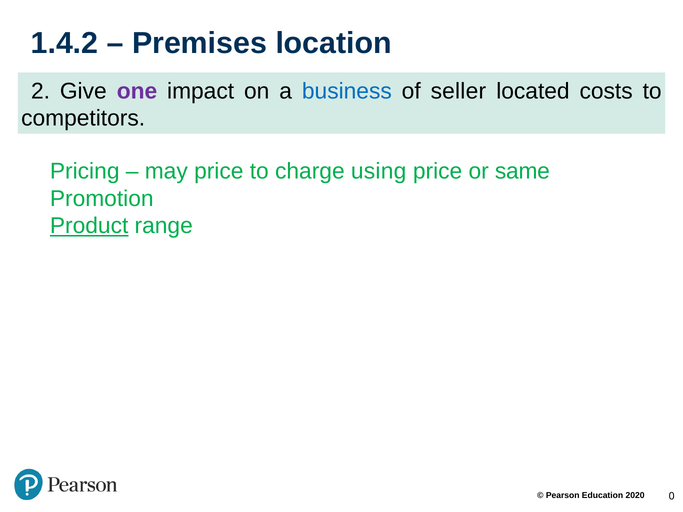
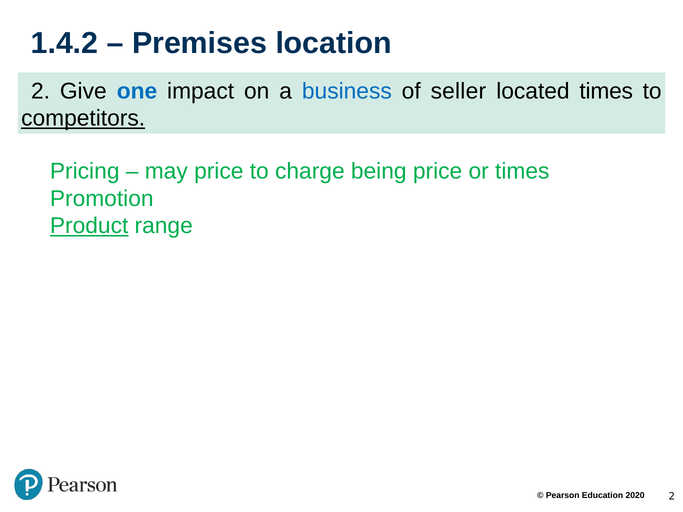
one colour: purple -> blue (137, 91)
located costs: costs -> times (606, 91)
competitors underline: none -> present (83, 118)
using: using -> being (379, 171)
or same: same -> times (522, 171)
0: 0 -> 2 (672, 496)
